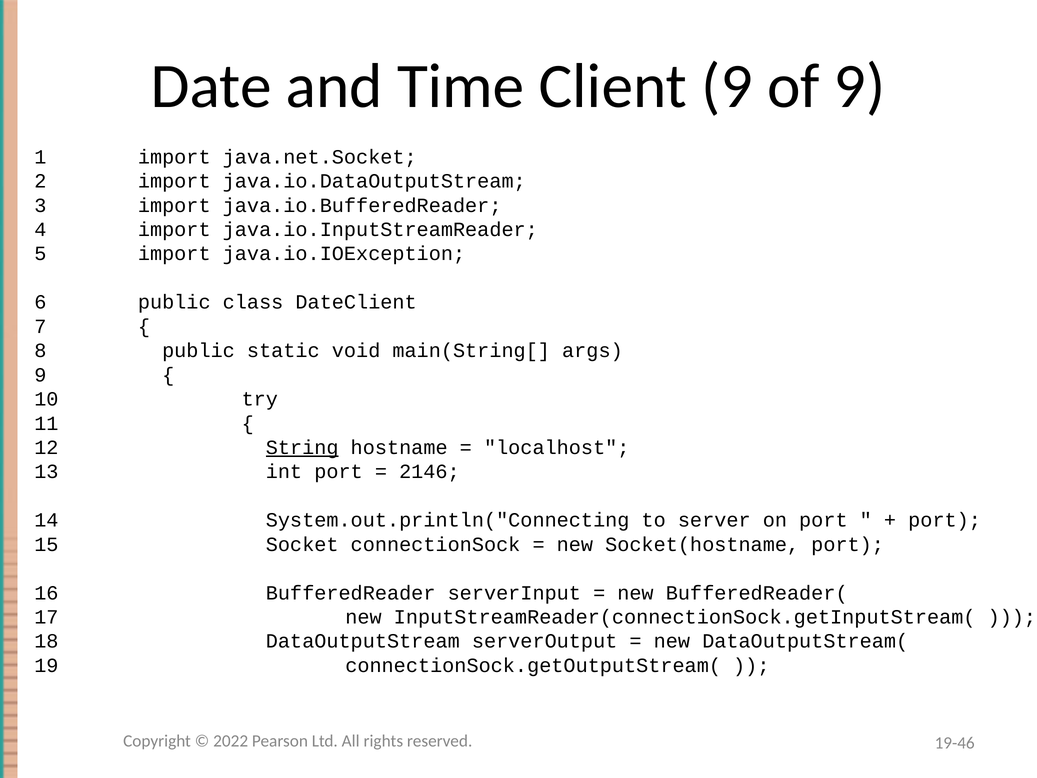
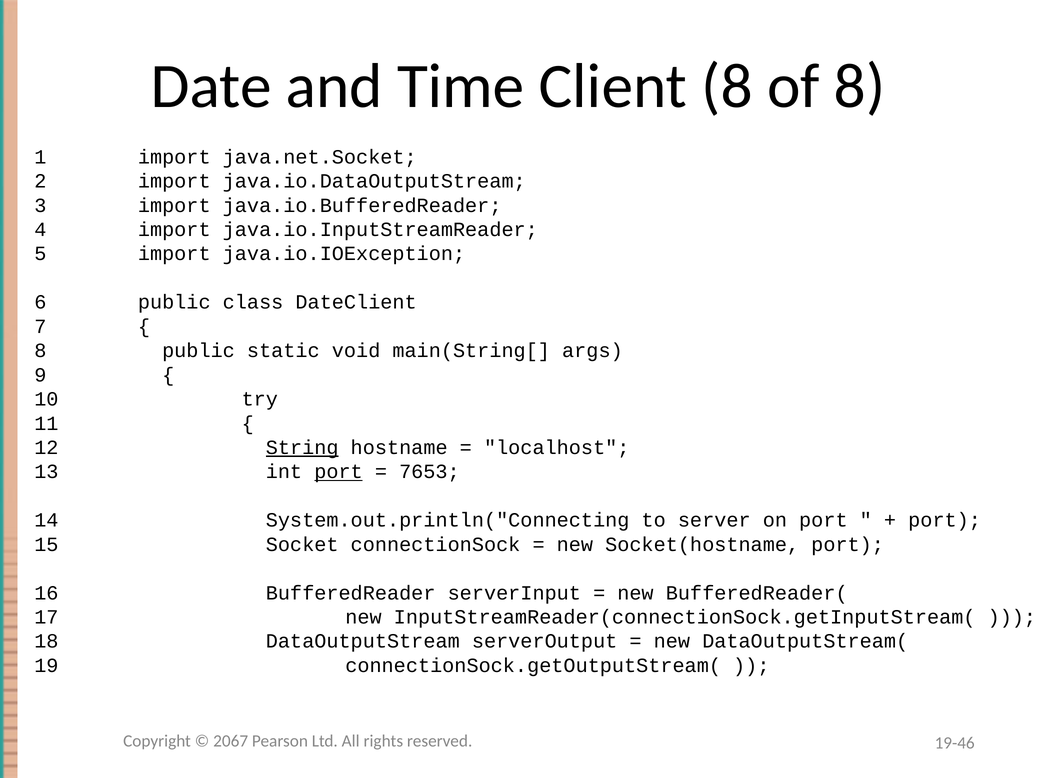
Client 9: 9 -> 8 (727, 87)
of 9: 9 -> 8 (860, 87)
port underline: none -> present (339, 472)
2146: 2146 -> 7653 (429, 472)
2022: 2022 -> 2067 (231, 741)
